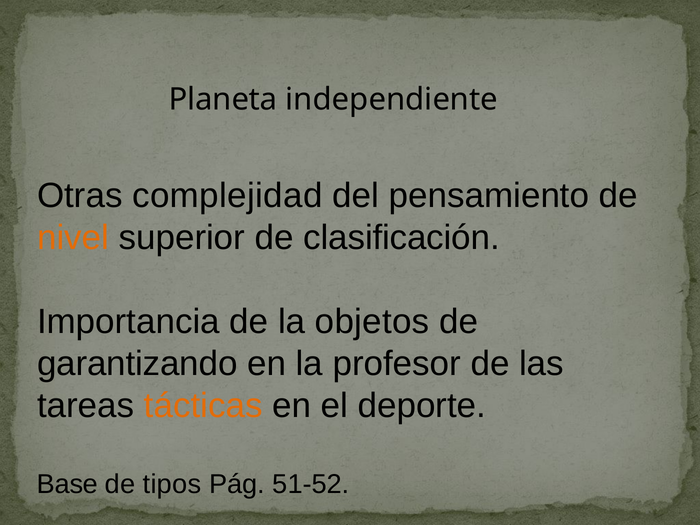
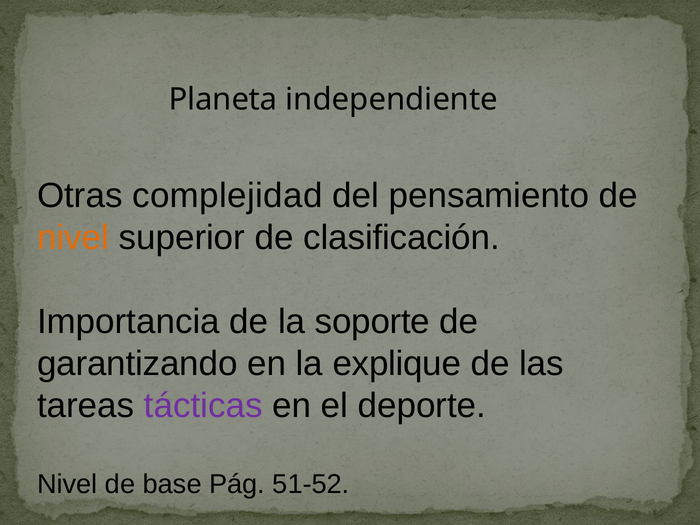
objetos: objetos -> soporte (372, 322)
profesor: profesor -> explique (397, 364)
tácticas colour: orange -> purple (203, 406)
Base: Base -> Nivel (67, 484)
tipos: tipos -> base (172, 484)
